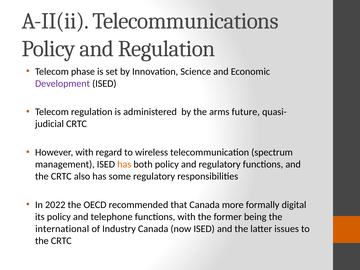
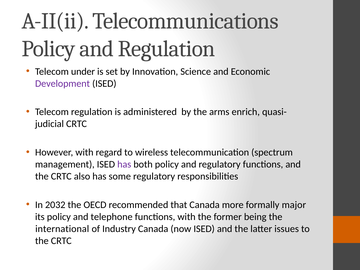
phase: phase -> under (83, 72)
future: future -> enrich (246, 112)
has colour: orange -> purple (124, 164)
2022: 2022 -> 2032 (55, 205)
digital: digital -> major (294, 205)
